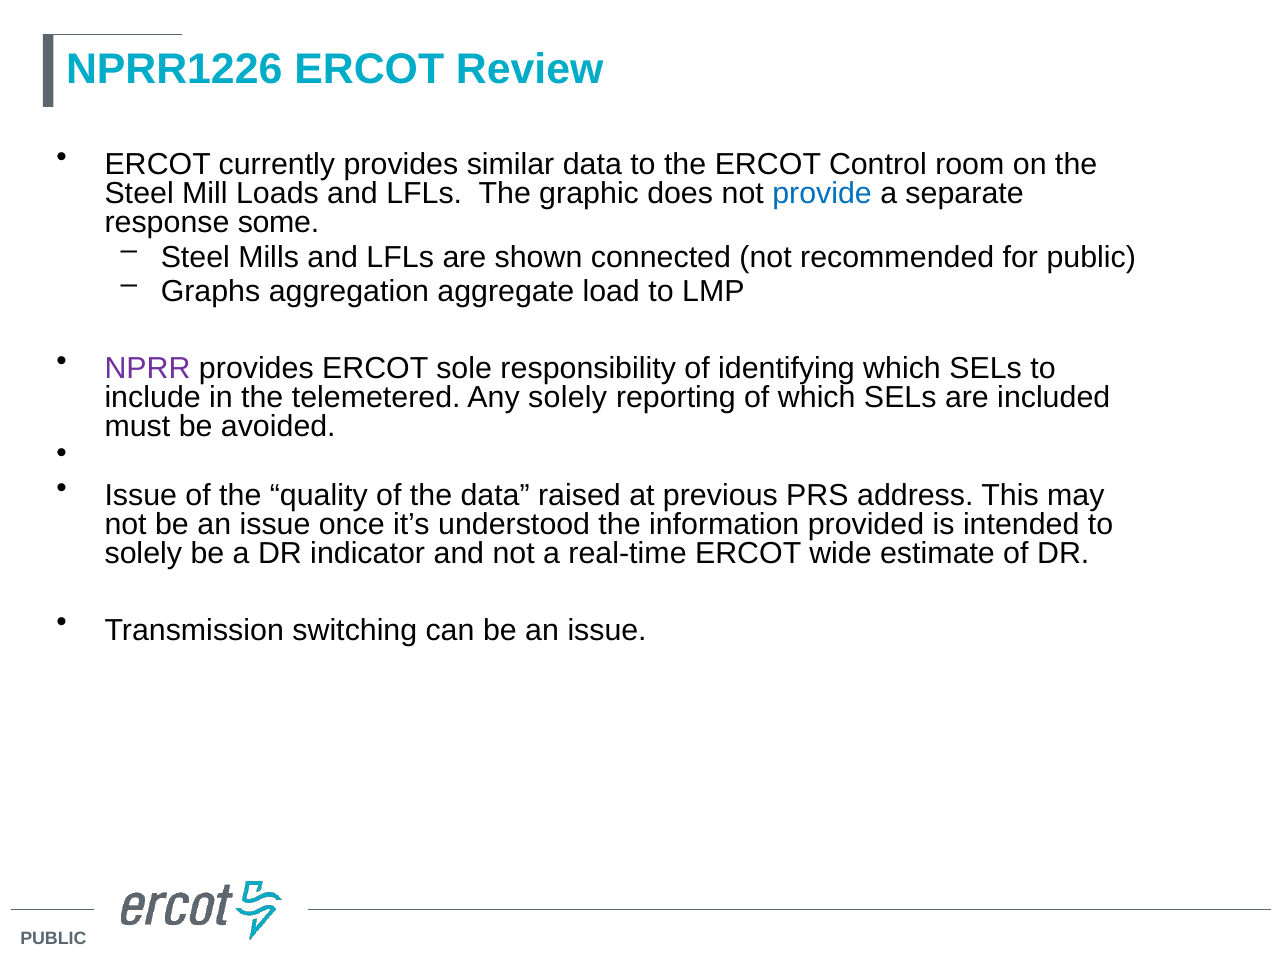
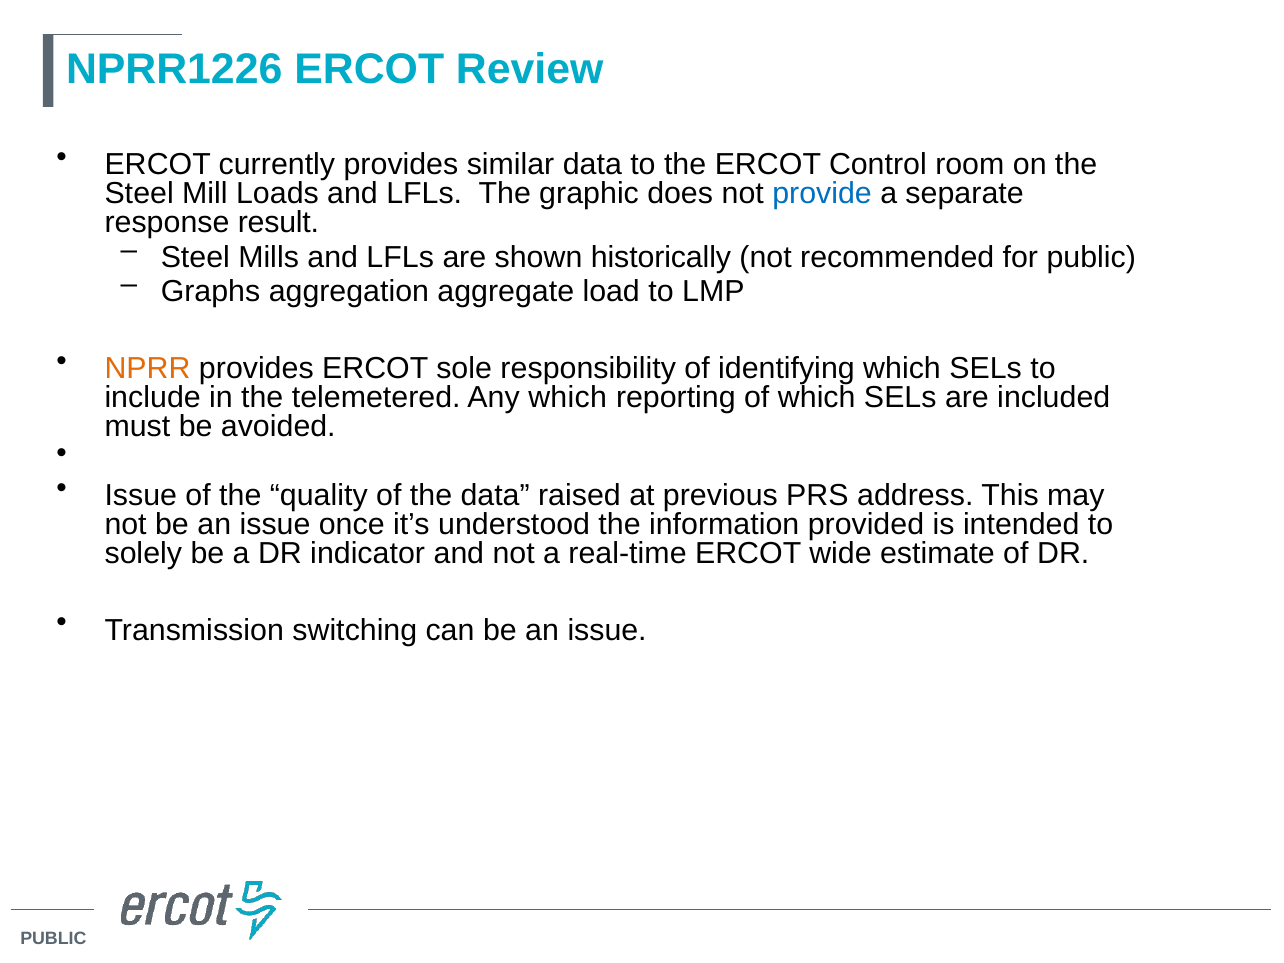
some: some -> result (278, 223)
connected: connected -> historically (661, 257)
NPRR colour: purple -> orange (148, 368)
Any solely: solely -> which (568, 397)
